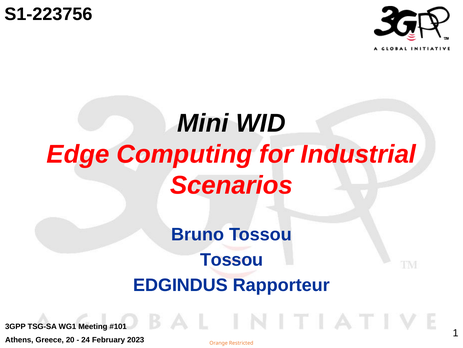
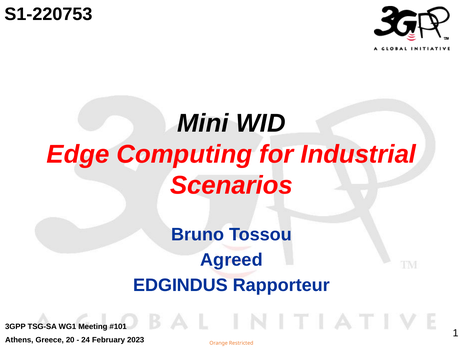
S1-223756: S1-223756 -> S1-220753 (49, 14)
Tossou: Tossou -> Agreed (231, 259)
